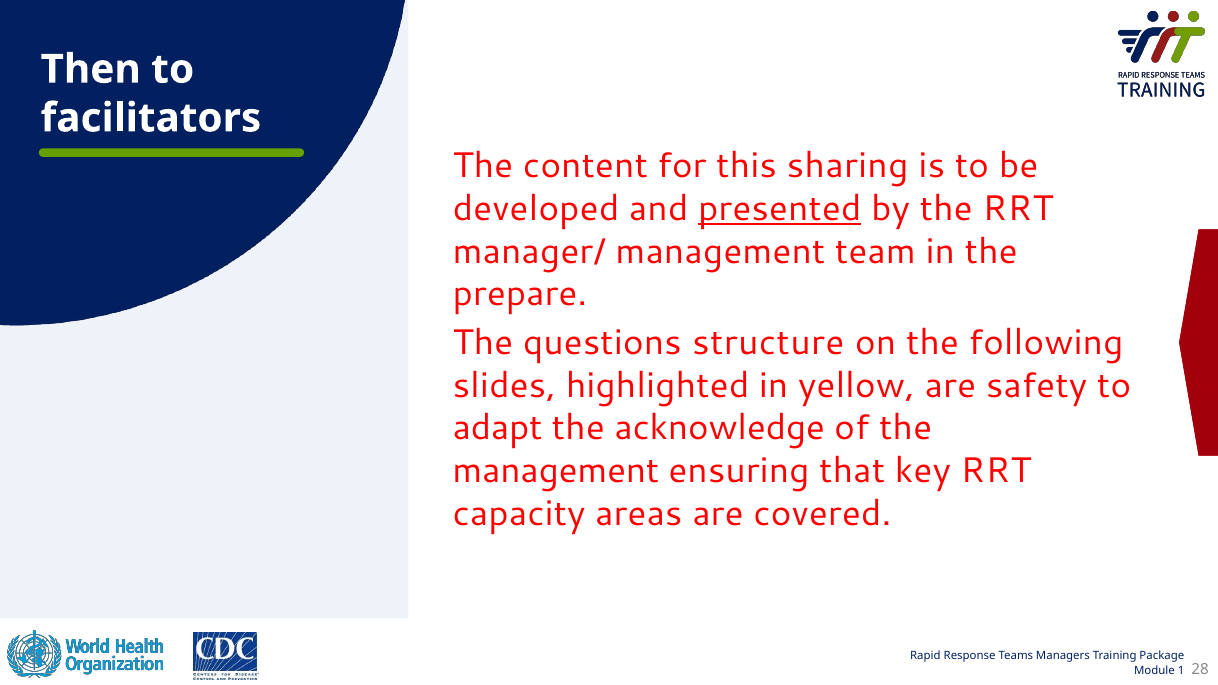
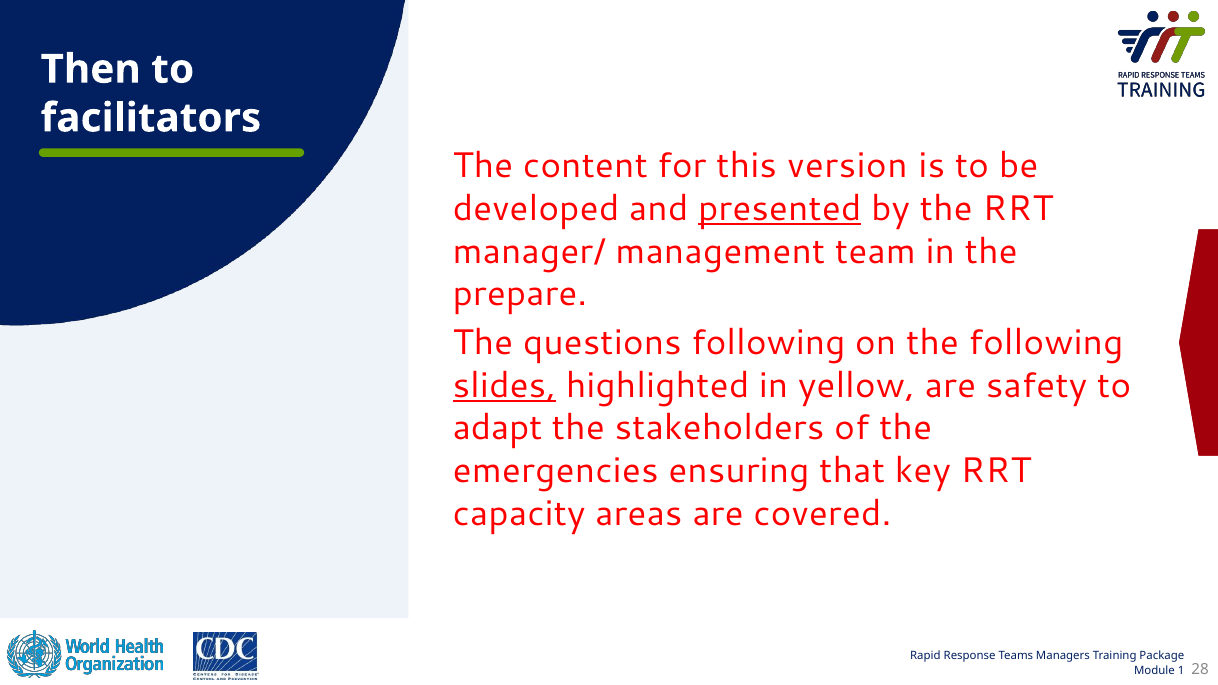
sharing: sharing -> version (847, 166)
questions structure: structure -> following (768, 343)
slides underline: none -> present (504, 386)
acknowledge: acknowledge -> stakeholders (720, 428)
management: management -> emergencies (556, 471)
